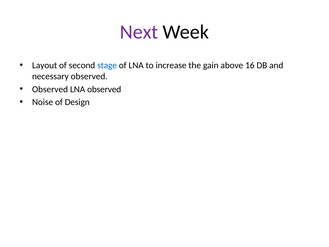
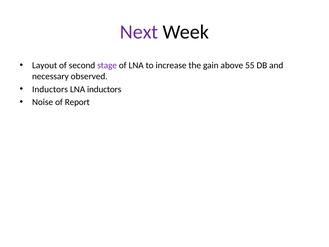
stage colour: blue -> purple (107, 65)
16: 16 -> 55 (250, 65)
Observed: Observed -> Inductors (50, 89)
LNA observed: observed -> inductors (104, 89)
Design: Design -> Report (77, 102)
